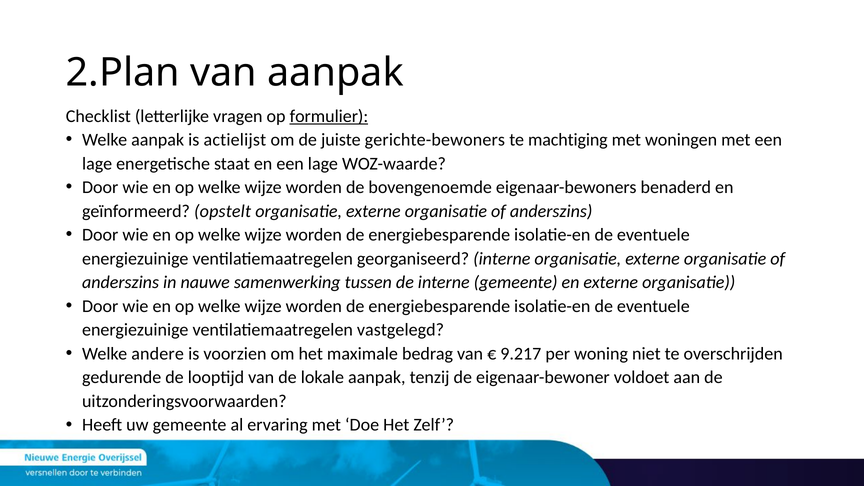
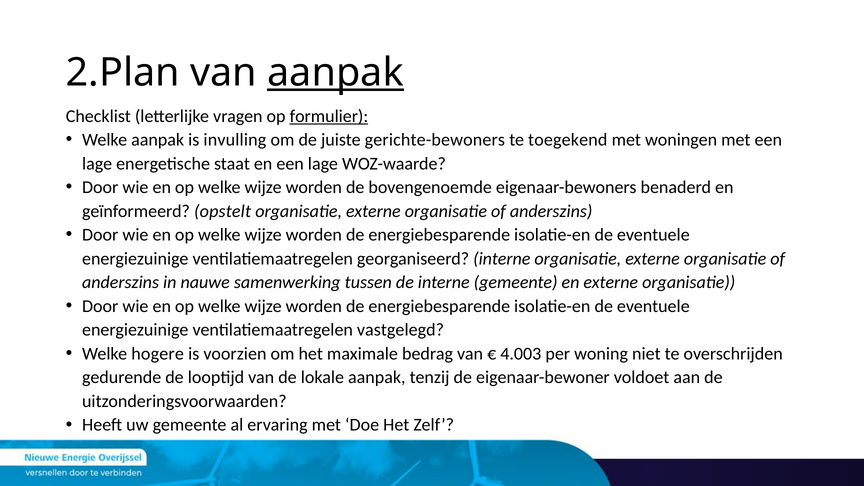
aanpak underline: none -> present (336, 73)
actielijst: actielijst -> invulling (235, 140)
machtiging: machtiging -> toegekend (568, 140)
andere: andere -> hogere (158, 354)
9.217: 9.217 -> 4.003 (521, 354)
